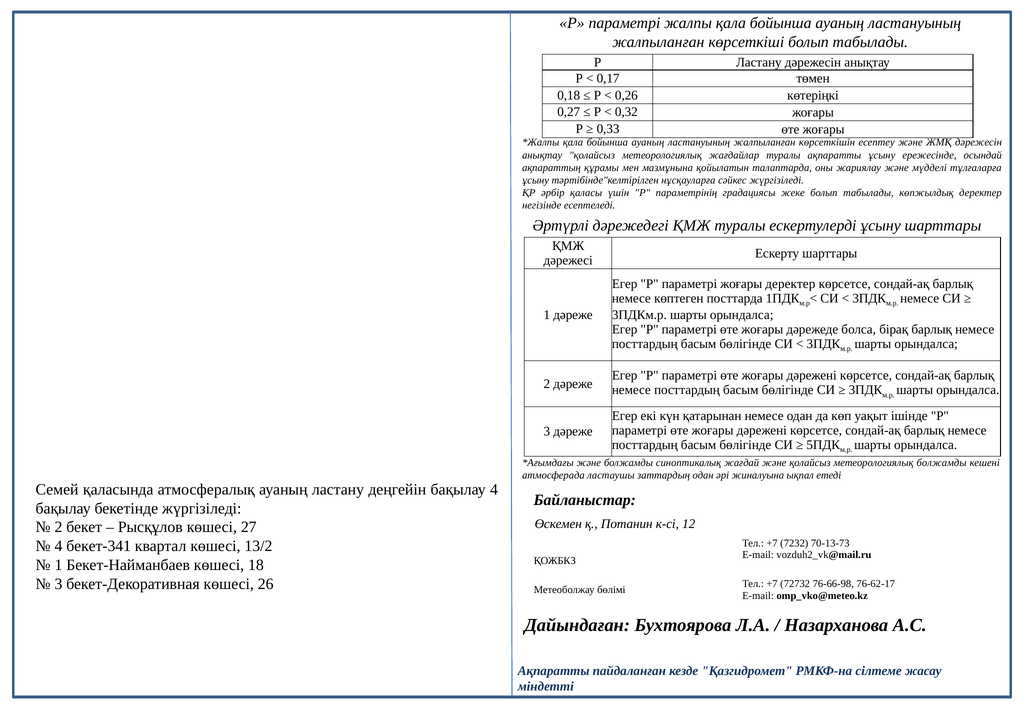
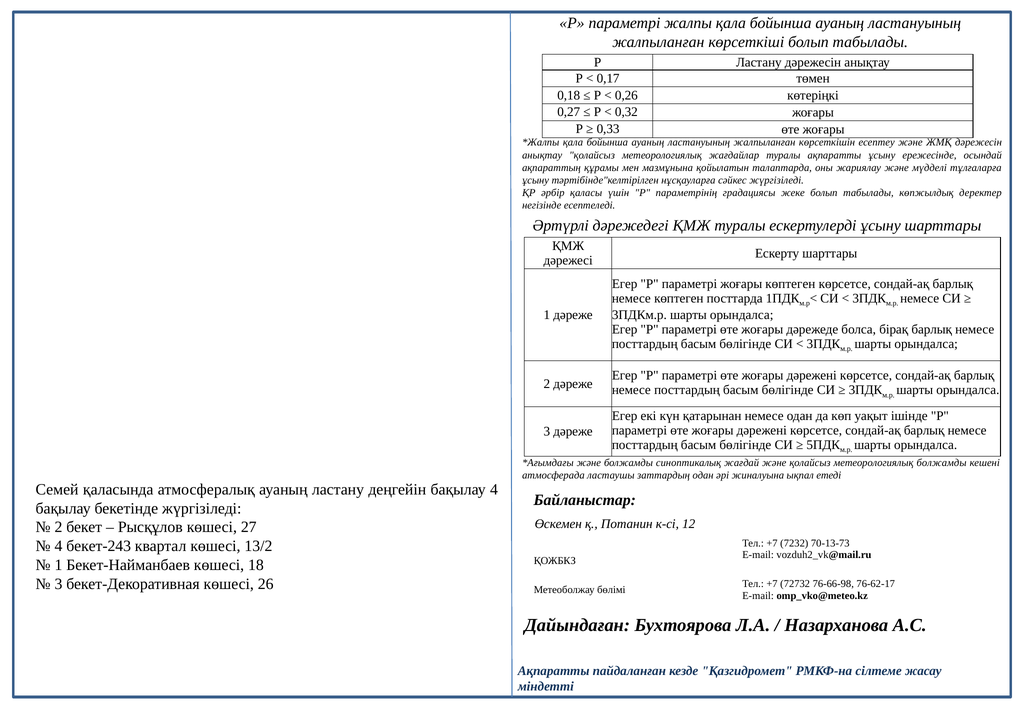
жоғары деректер: деректер -> көптеген (790, 284)
бекет-341: бекет-341 -> бекет-243 (99, 546)
